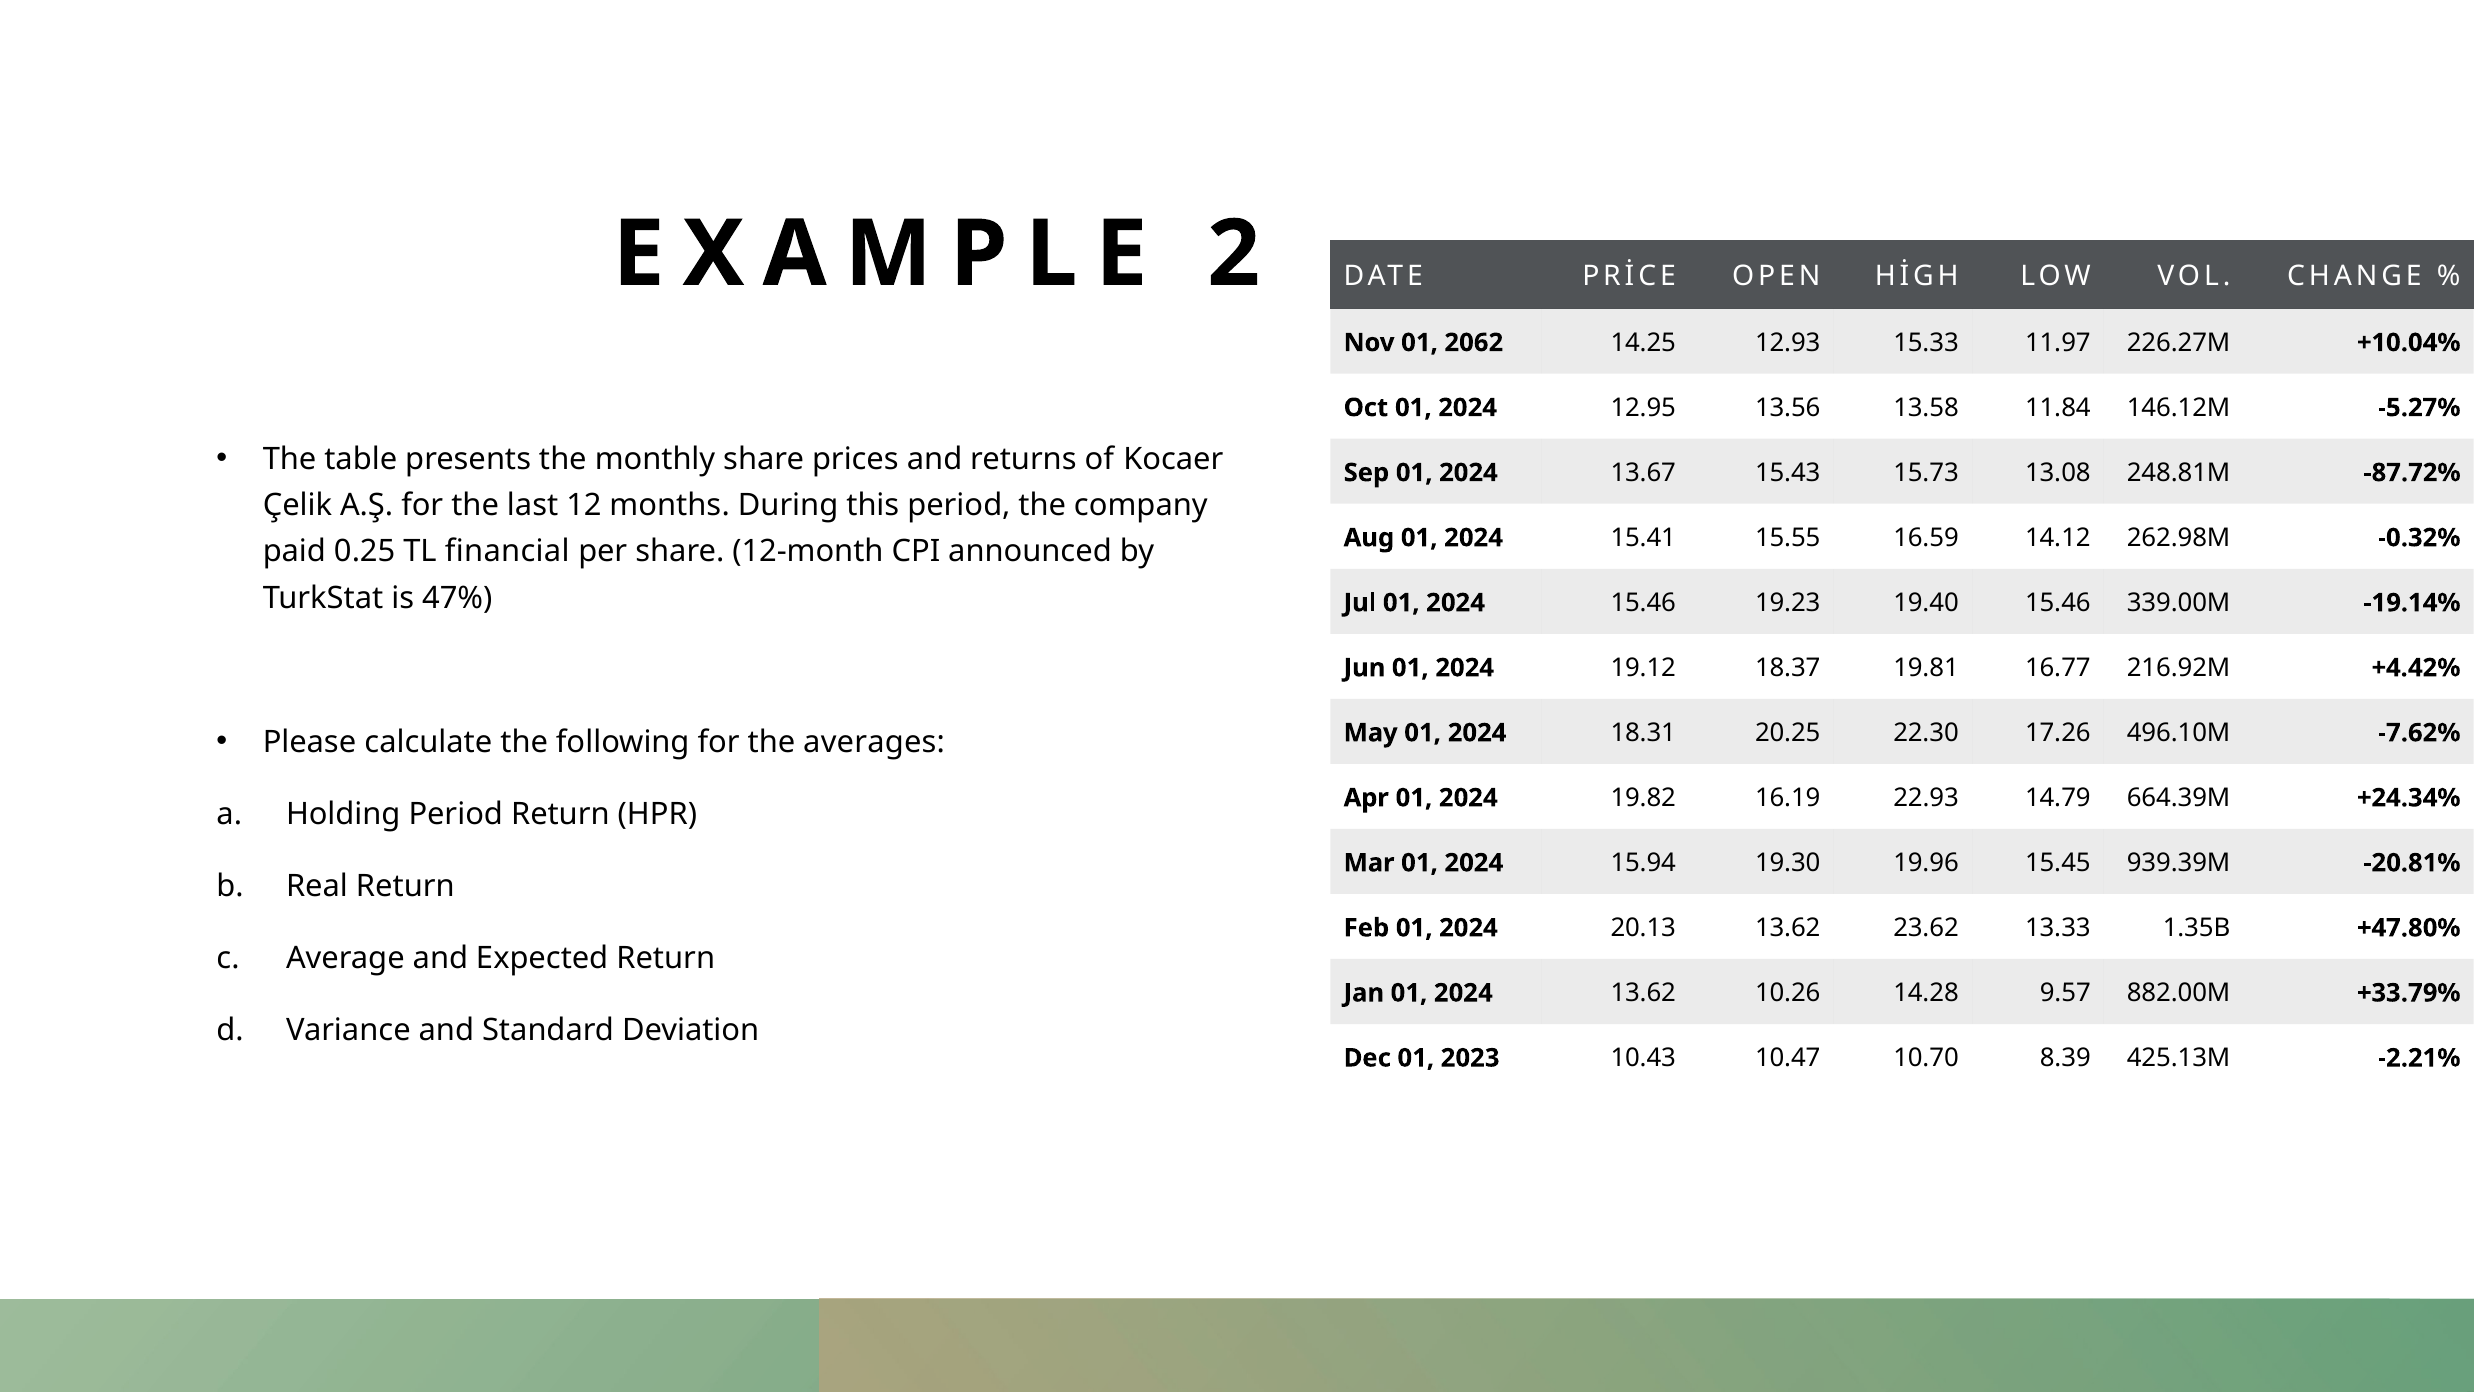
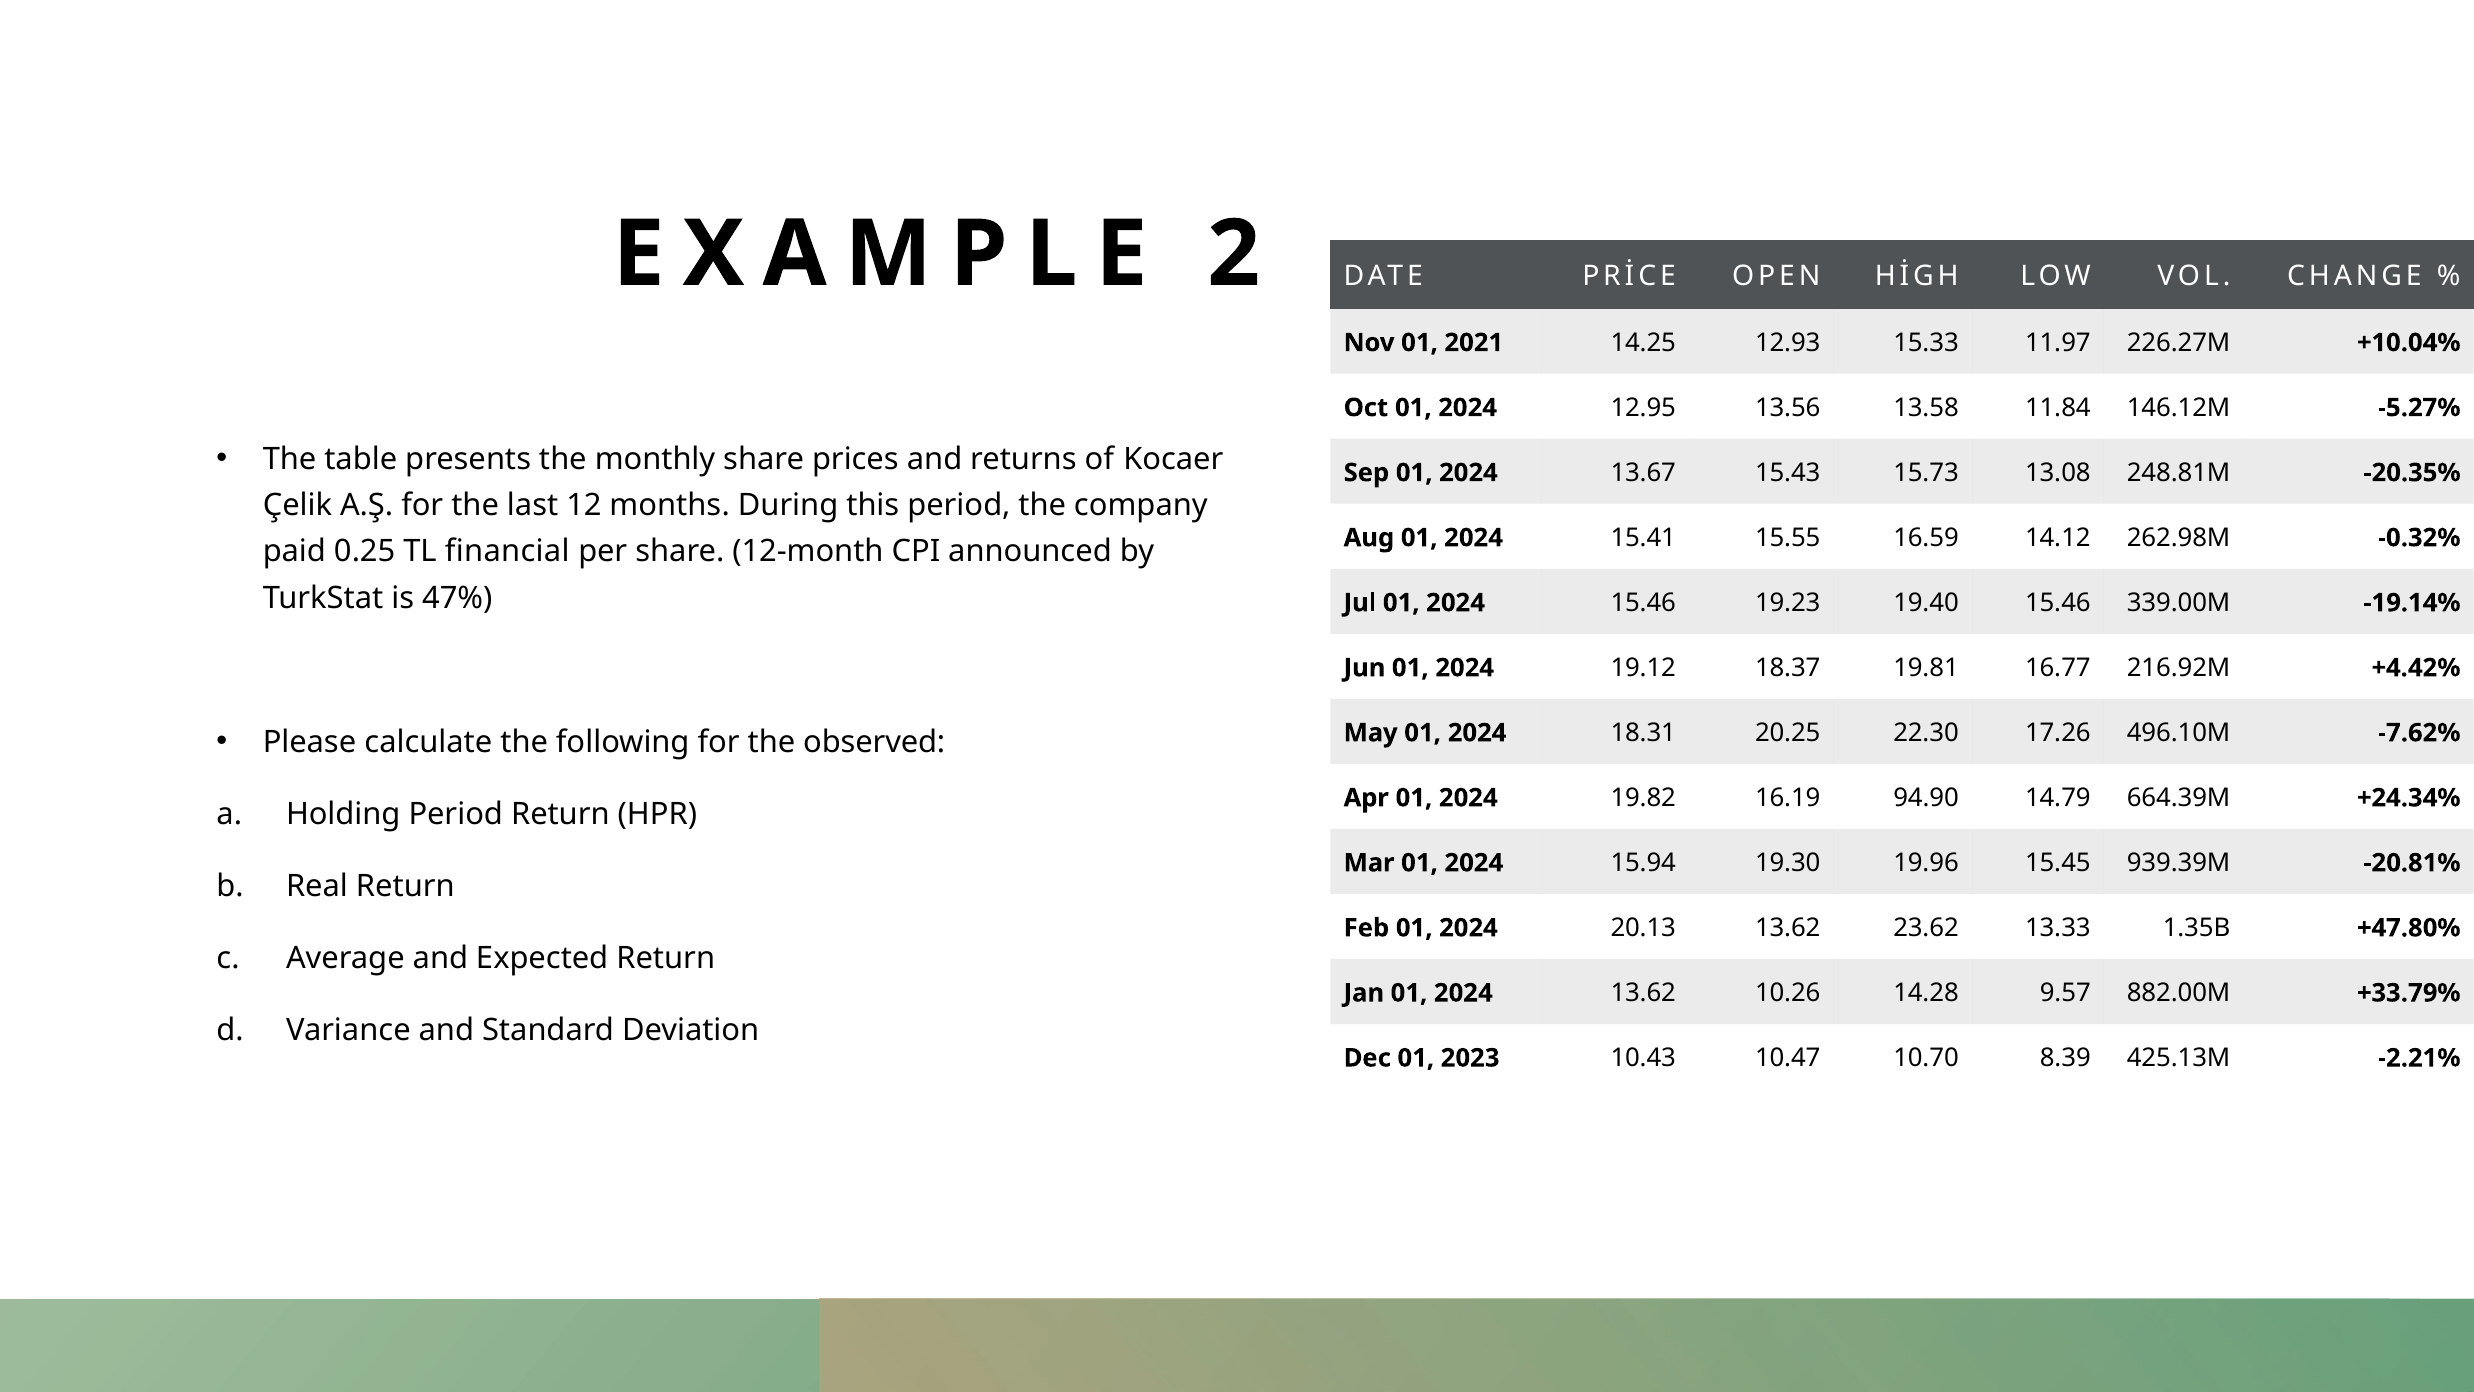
2062: 2062 -> 2021 (1474, 343)
-87.72%: -87.72% -> -20.35% (2412, 473)
averages: averages -> observed (874, 742)
22.93: 22.93 -> 94.90 (1926, 798)
